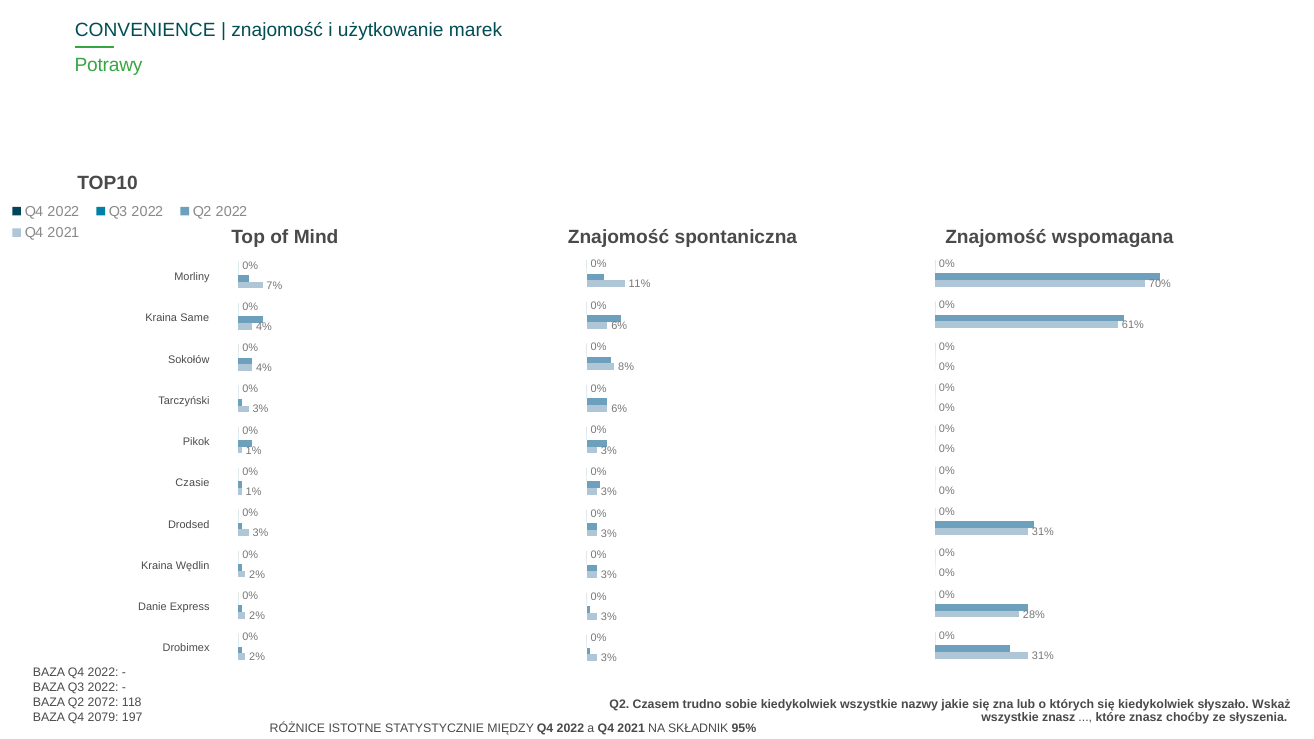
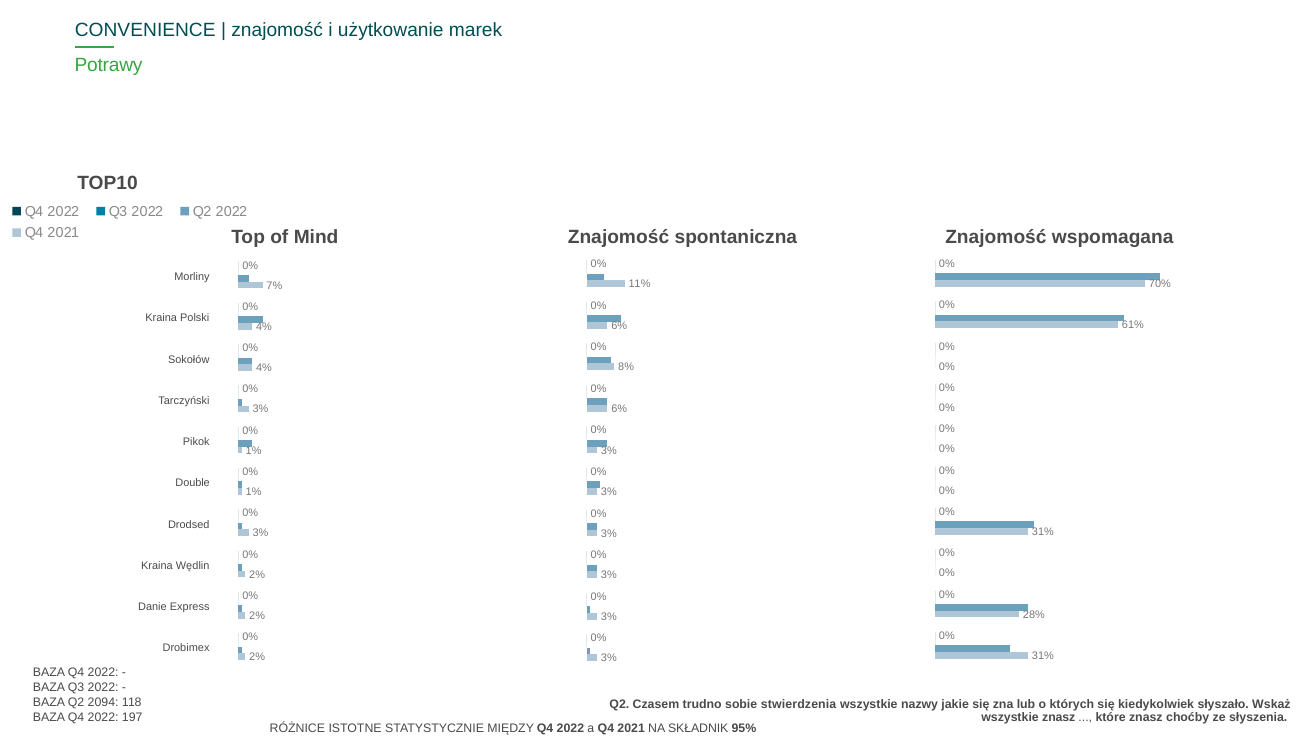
Same: Same -> Polski (195, 318)
Czasie: Czasie -> Double (193, 483)
2072: 2072 -> 2094 (103, 702)
sobie kiedykolwiek: kiedykolwiek -> stwierdzenia (799, 704)
2079: 2079 -> 2022 (103, 717)
